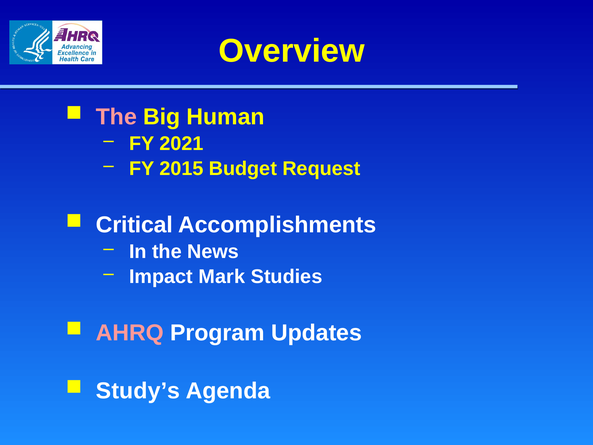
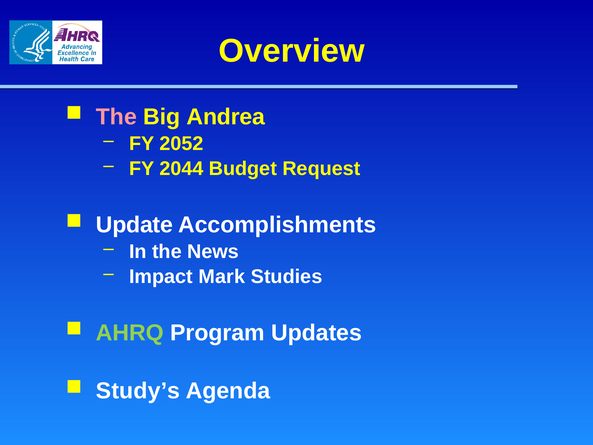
Human: Human -> Andrea (226, 117)
2021: 2021 -> 2052 (181, 143)
2015: 2015 -> 2044 (181, 168)
Critical: Critical -> Update (134, 225)
AHRQ colour: pink -> light green (130, 333)
